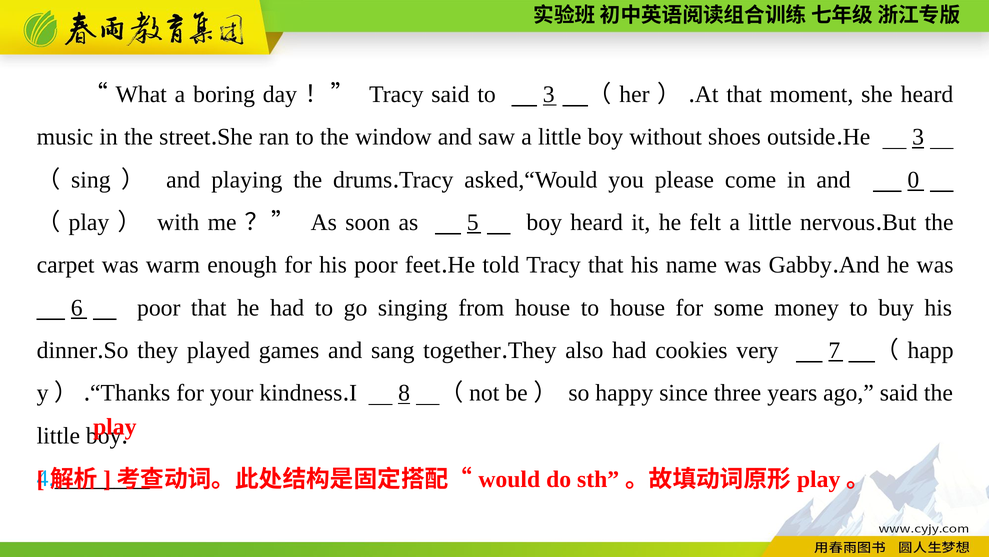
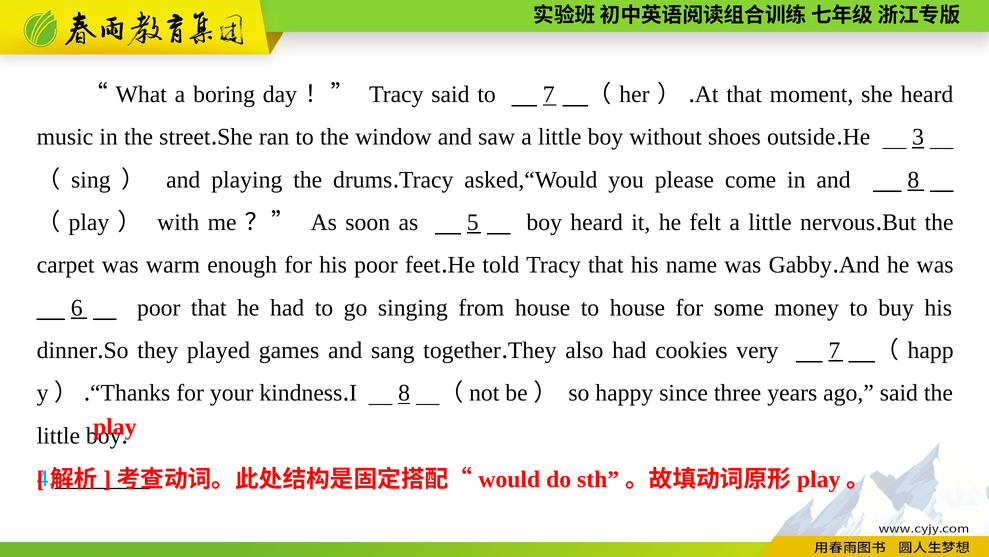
to 3: 3 -> 7 (549, 94)
and 0: 0 -> 8 (913, 180)
